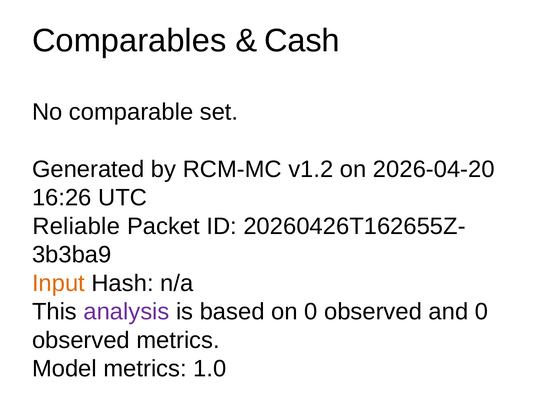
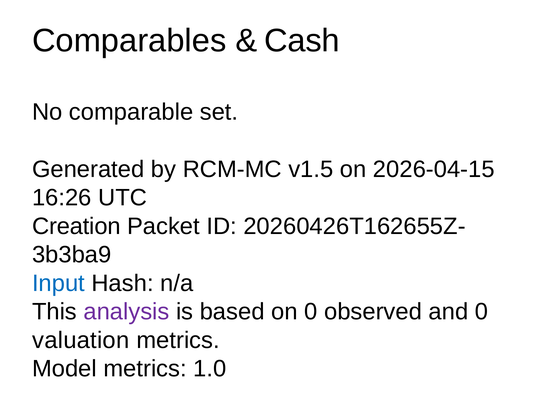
v1.2: v1.2 -> v1.5 (311, 169)
2026-04-20: 2026-04-20 -> 2026-04-15 (434, 169)
Reliable: Reliable -> Creation (76, 226)
Input colour: orange -> blue (58, 283)
observed: observed -> valuation (81, 341)
